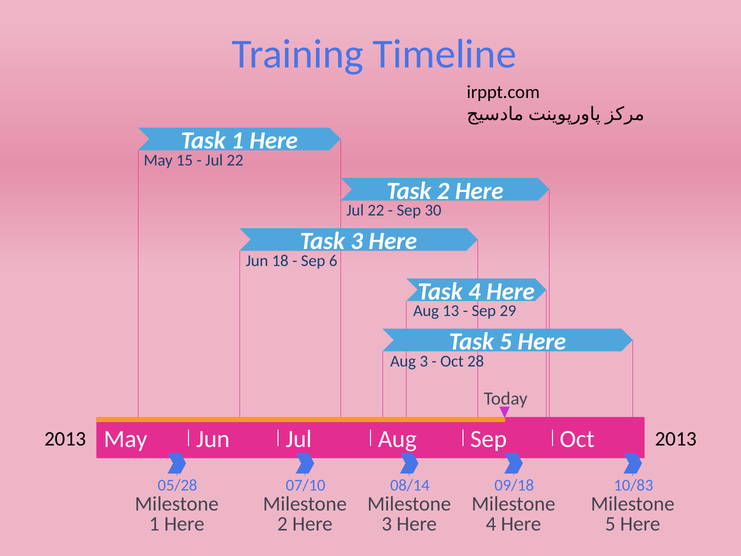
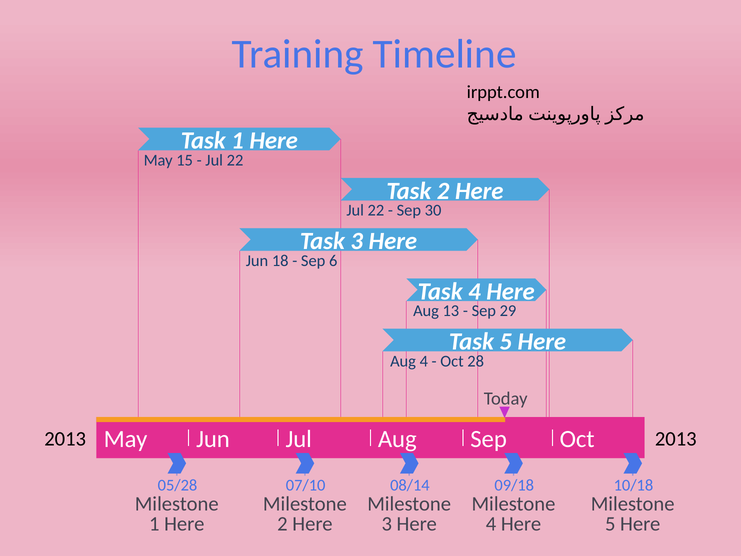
Aug 3: 3 -> 4 (424, 361)
10/83: 10/83 -> 10/18 (633, 485)
